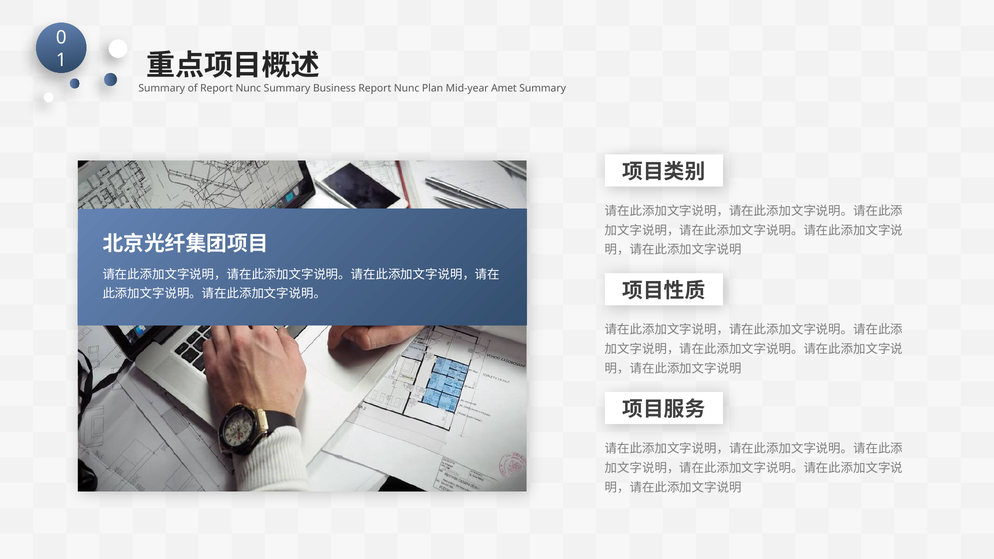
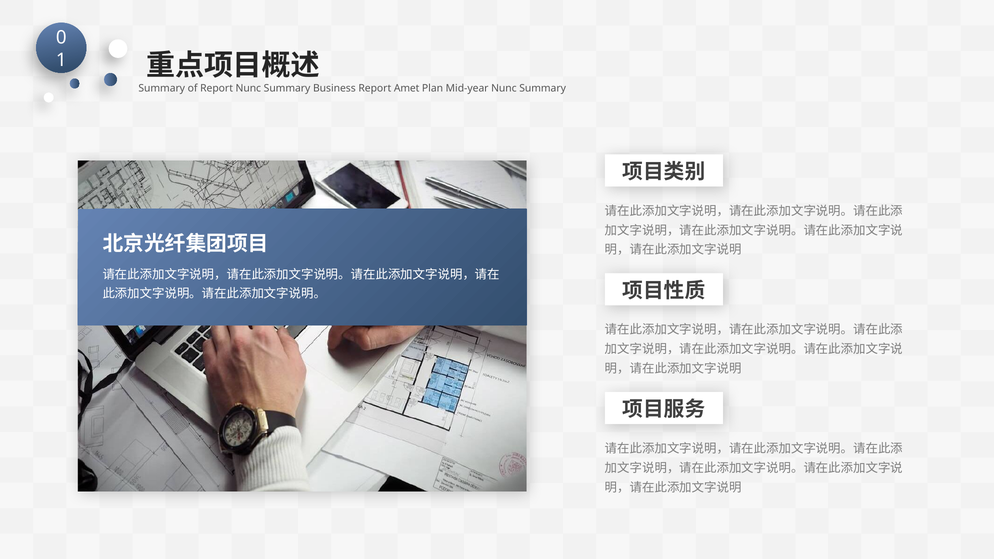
Business Report Nunc: Nunc -> Amet (407, 88)
Mid-year Amet: Amet -> Nunc (504, 88)
